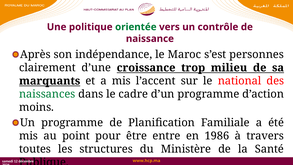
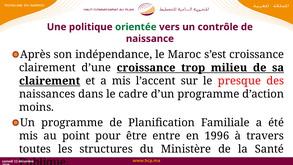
s’est personnes: personnes -> croissance (257, 54)
marquants: marquants -> clairement (50, 81)
national: national -> presque (239, 81)
naissances colour: green -> black (47, 94)
1986: 1986 -> 1996 (217, 136)
